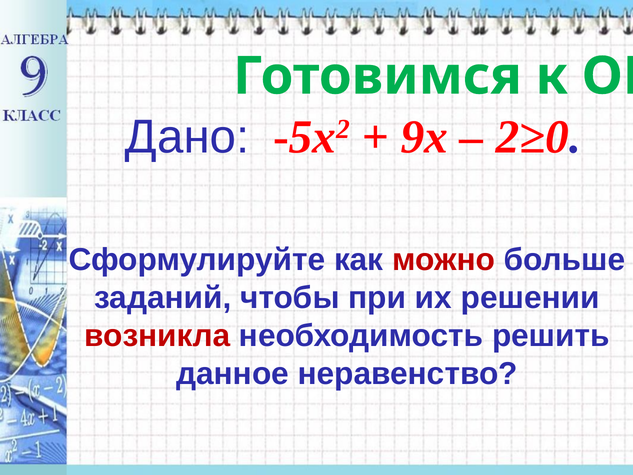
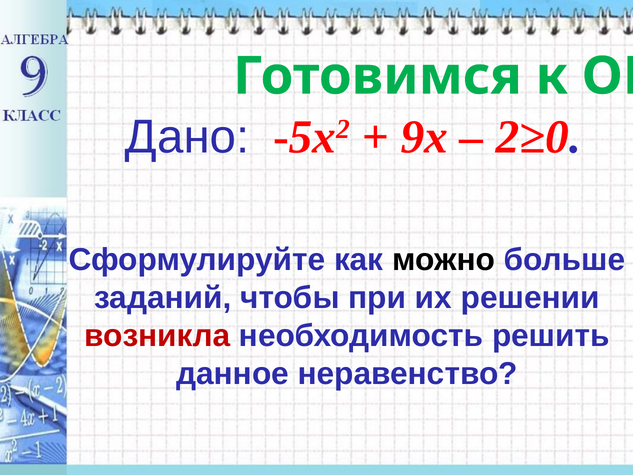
можно colour: red -> black (444, 260)
